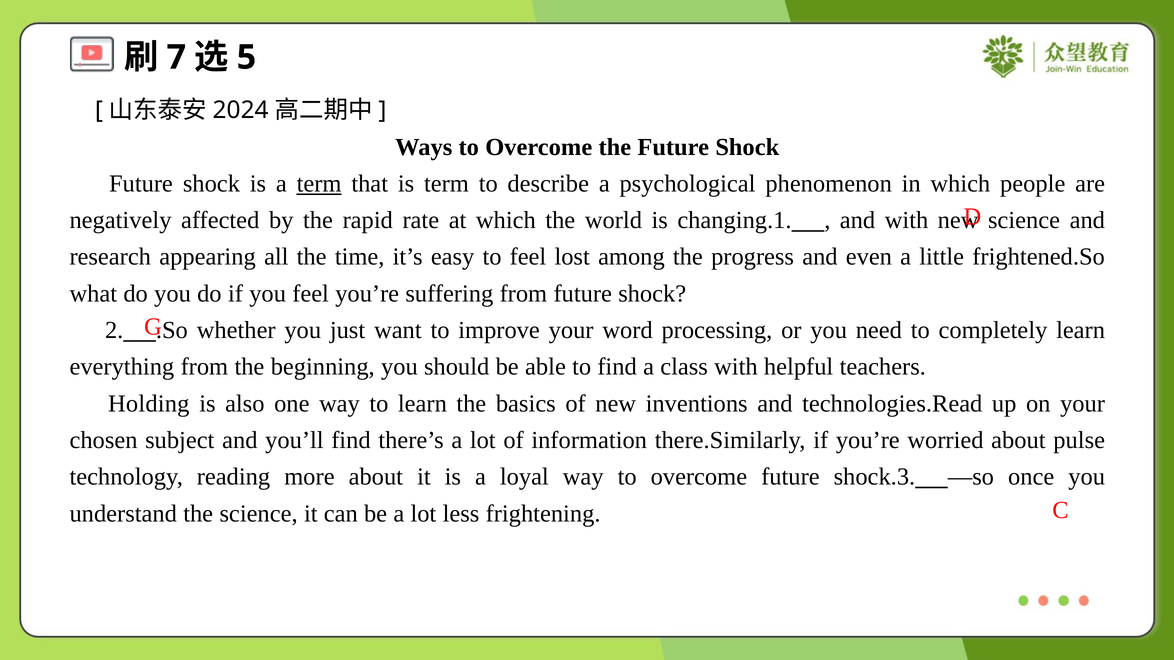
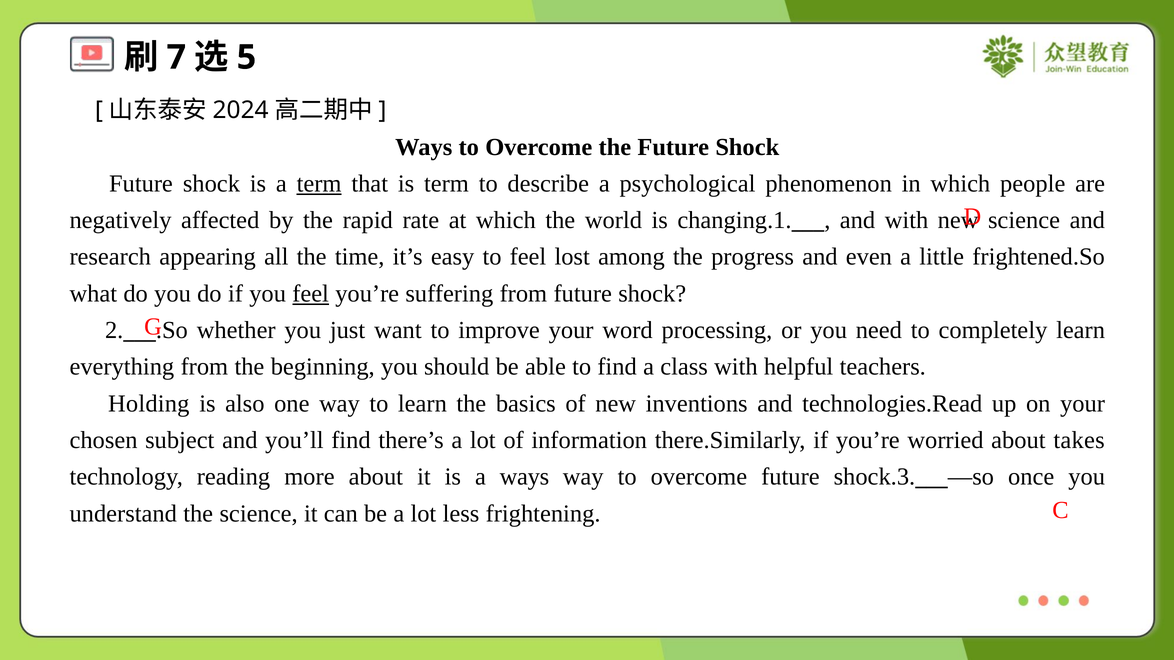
feel underline: none -> present (311, 294)
pulse: pulse -> takes (1079, 440)
a loyal: loyal -> ways (524, 477)
